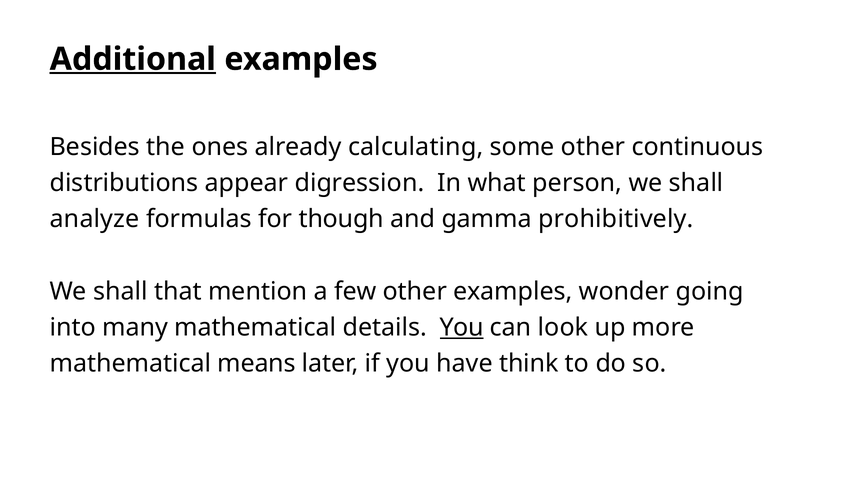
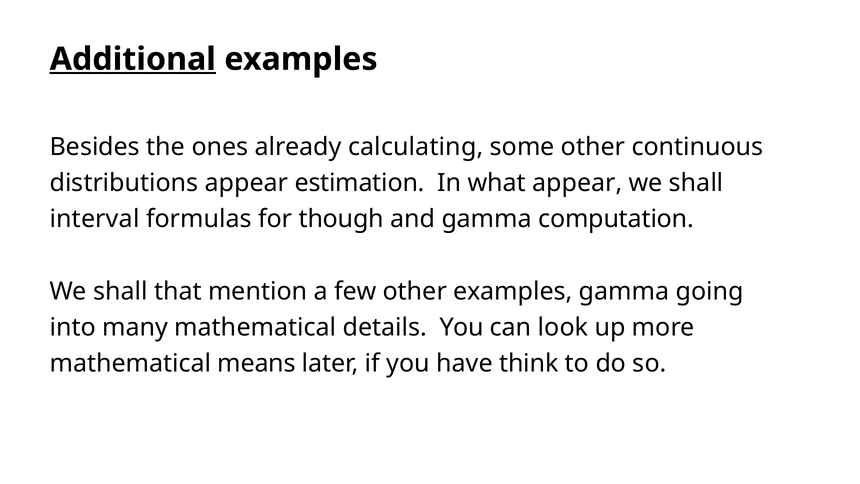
digression: digression -> estimation (360, 183)
what person: person -> appear (577, 183)
analyze: analyze -> interval (95, 219)
prohibitively: prohibitively -> computation (616, 219)
examples wonder: wonder -> gamma (624, 291)
You underline: present -> none (462, 327)
